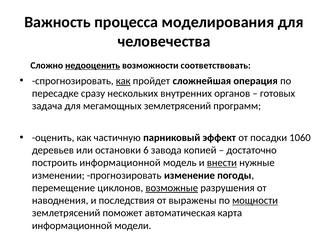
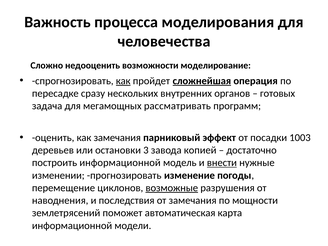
недооценить underline: present -> none (93, 65)
соответствовать: соответствовать -> моделирование (216, 65)
сложнейшая underline: none -> present (202, 81)
мегамощных землетрясений: землетрясений -> рассматривать (177, 106)
как частичную: частичную -> замечания (117, 138)
1060: 1060 -> 1003 (300, 138)
6: 6 -> 3 (146, 150)
от выражены: выражены -> замечания (193, 200)
мощности underline: present -> none (255, 200)
